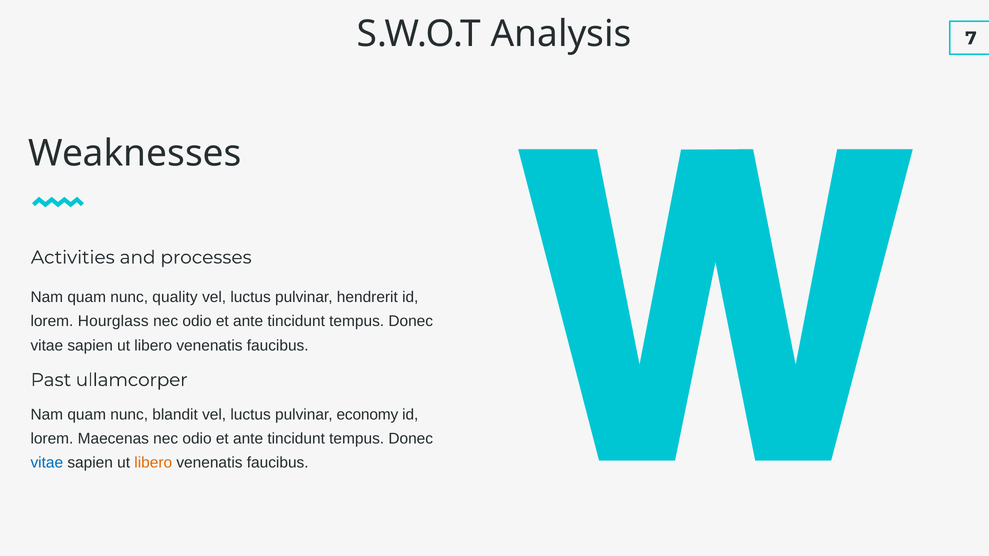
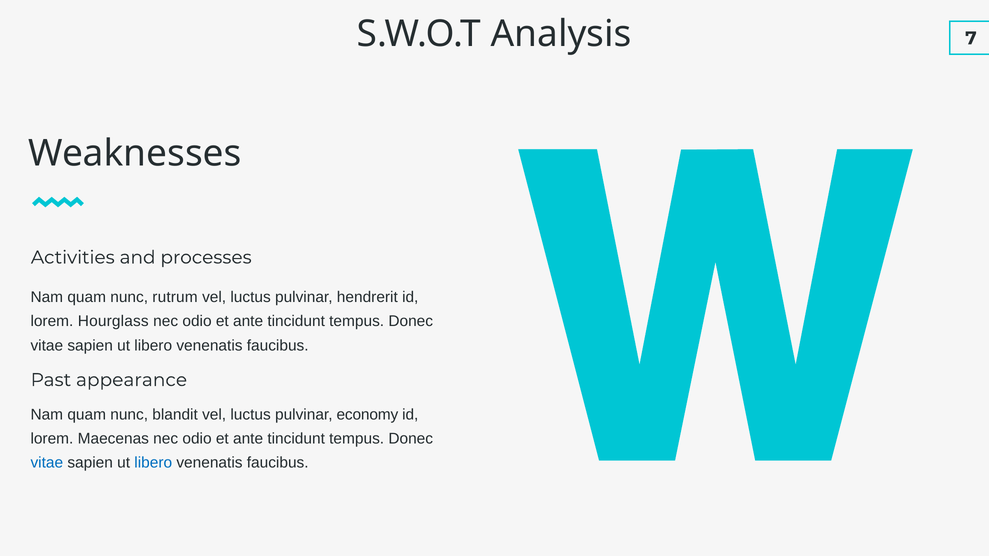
quality: quality -> rutrum (175, 297)
ullamcorper: ullamcorper -> appearance (132, 380)
libero colour: orange -> blue (153, 463)
